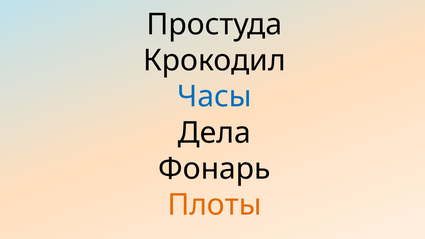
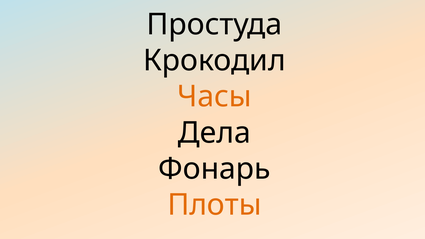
Часы colour: blue -> orange (214, 97)
